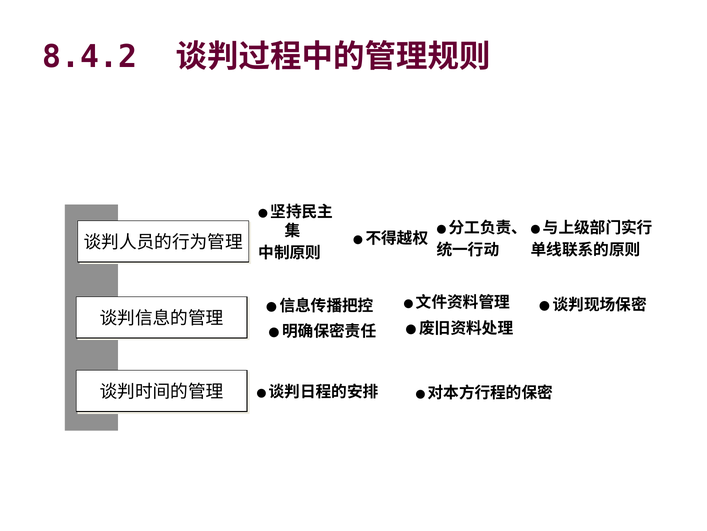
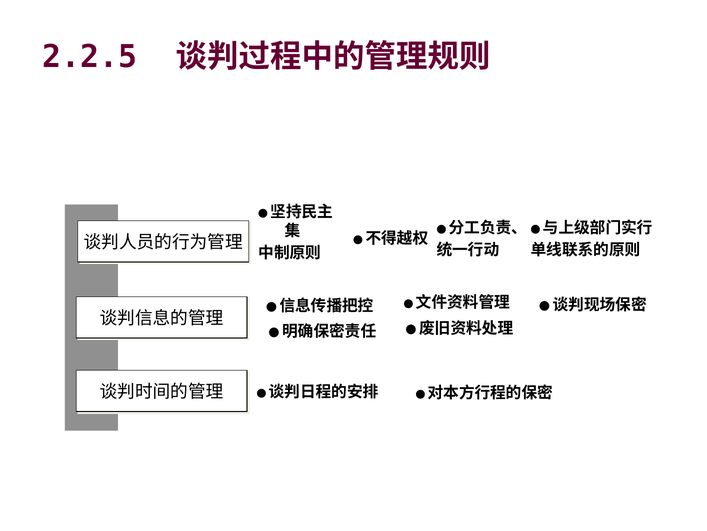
8.4.2: 8.4.2 -> 2.2.5 (90, 57)
